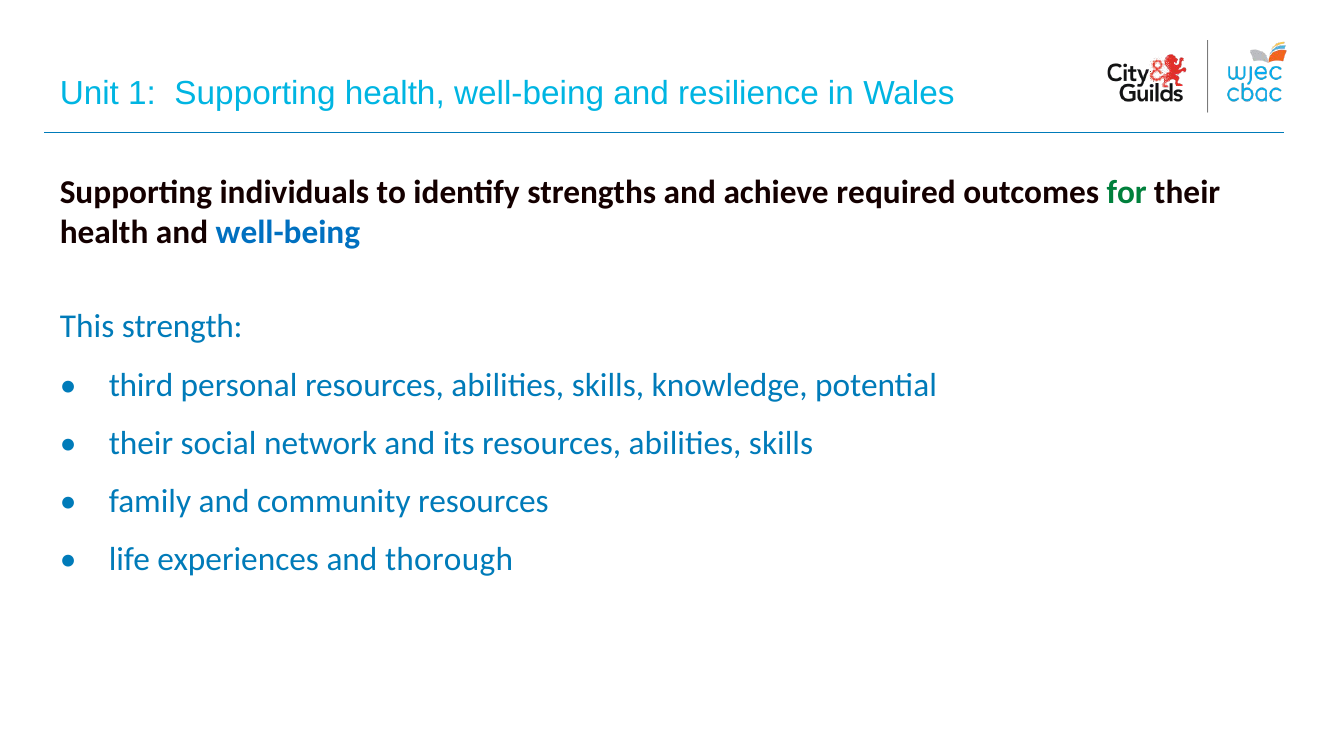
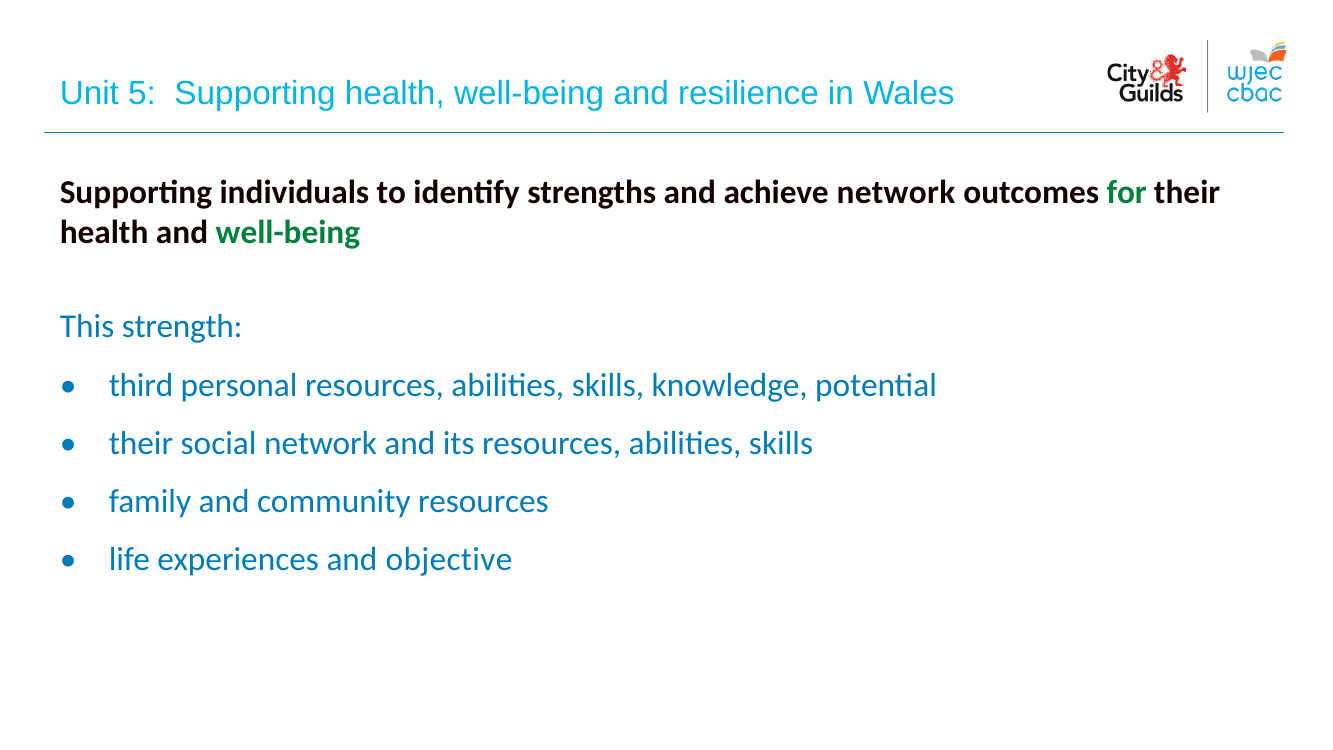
1: 1 -> 5 (142, 94)
achieve required: required -> network (896, 192)
well-being colour: blue -> green (288, 232)
thorough: thorough -> objective (449, 560)
